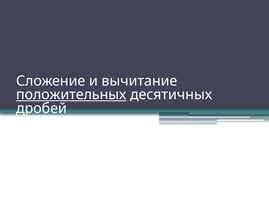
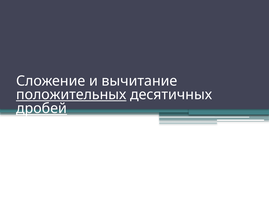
дробей underline: none -> present (42, 108)
